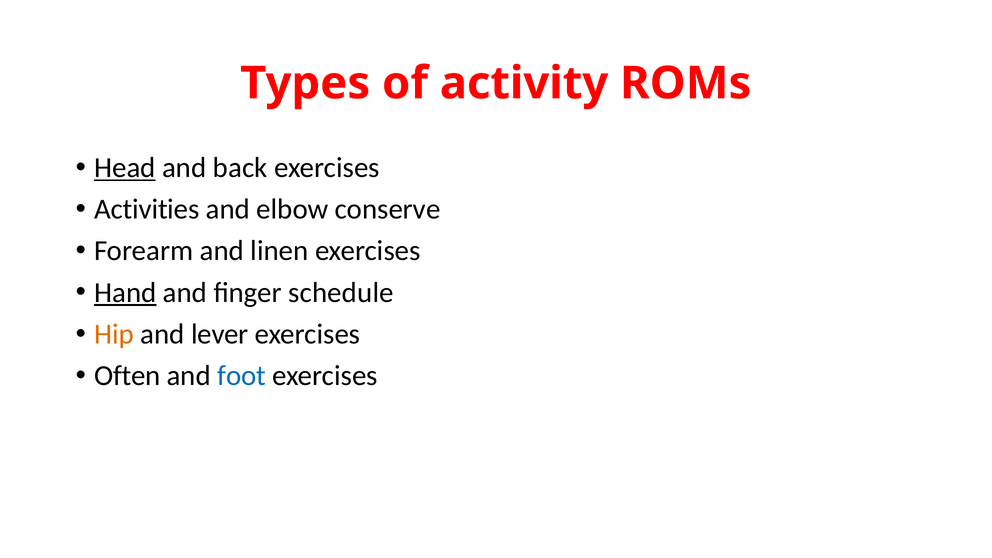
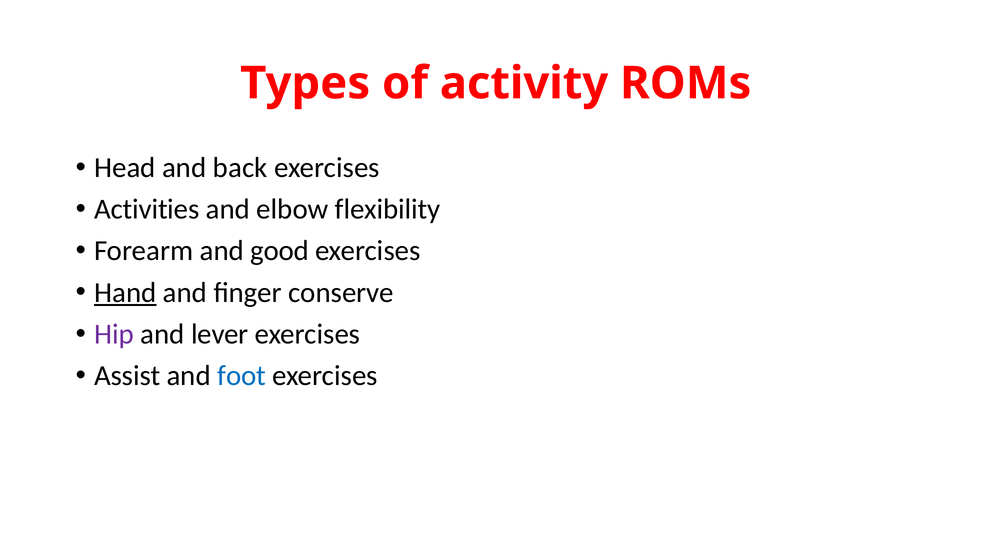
Head underline: present -> none (125, 168)
conserve: conserve -> flexibility (388, 209)
linen: linen -> good (280, 251)
schedule: schedule -> conserve (341, 292)
Hip colour: orange -> purple (114, 334)
Often: Often -> Assist (127, 376)
